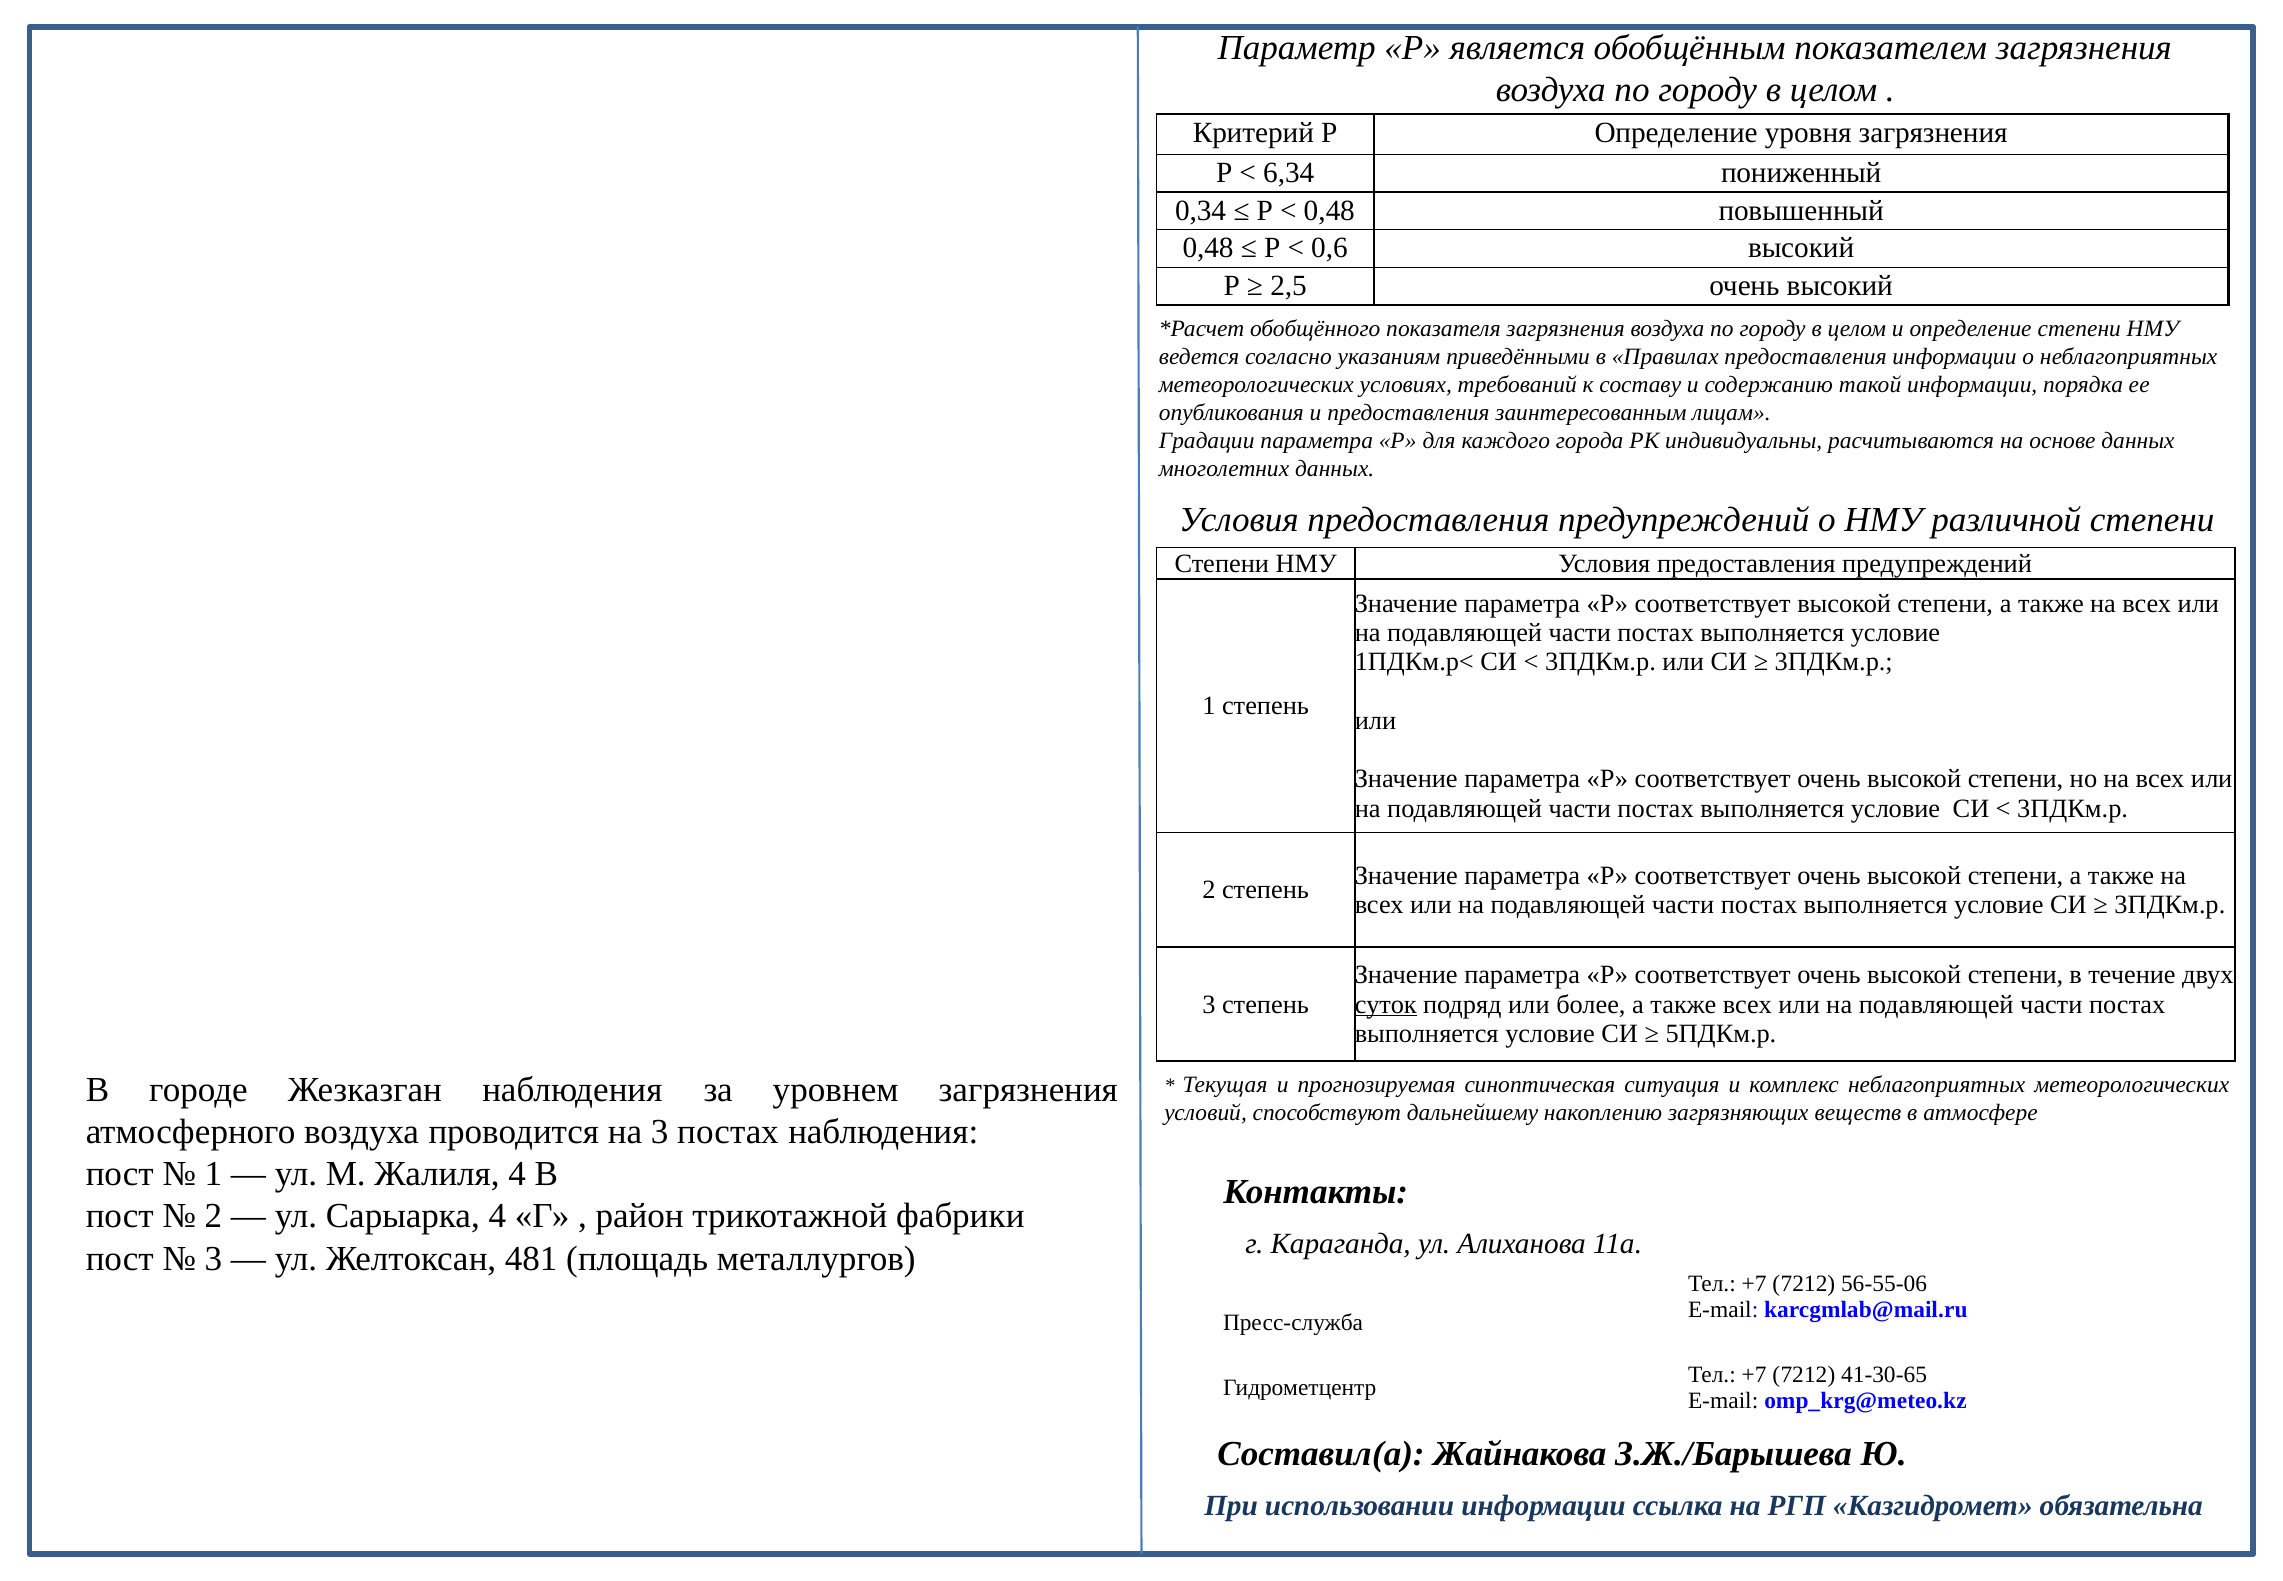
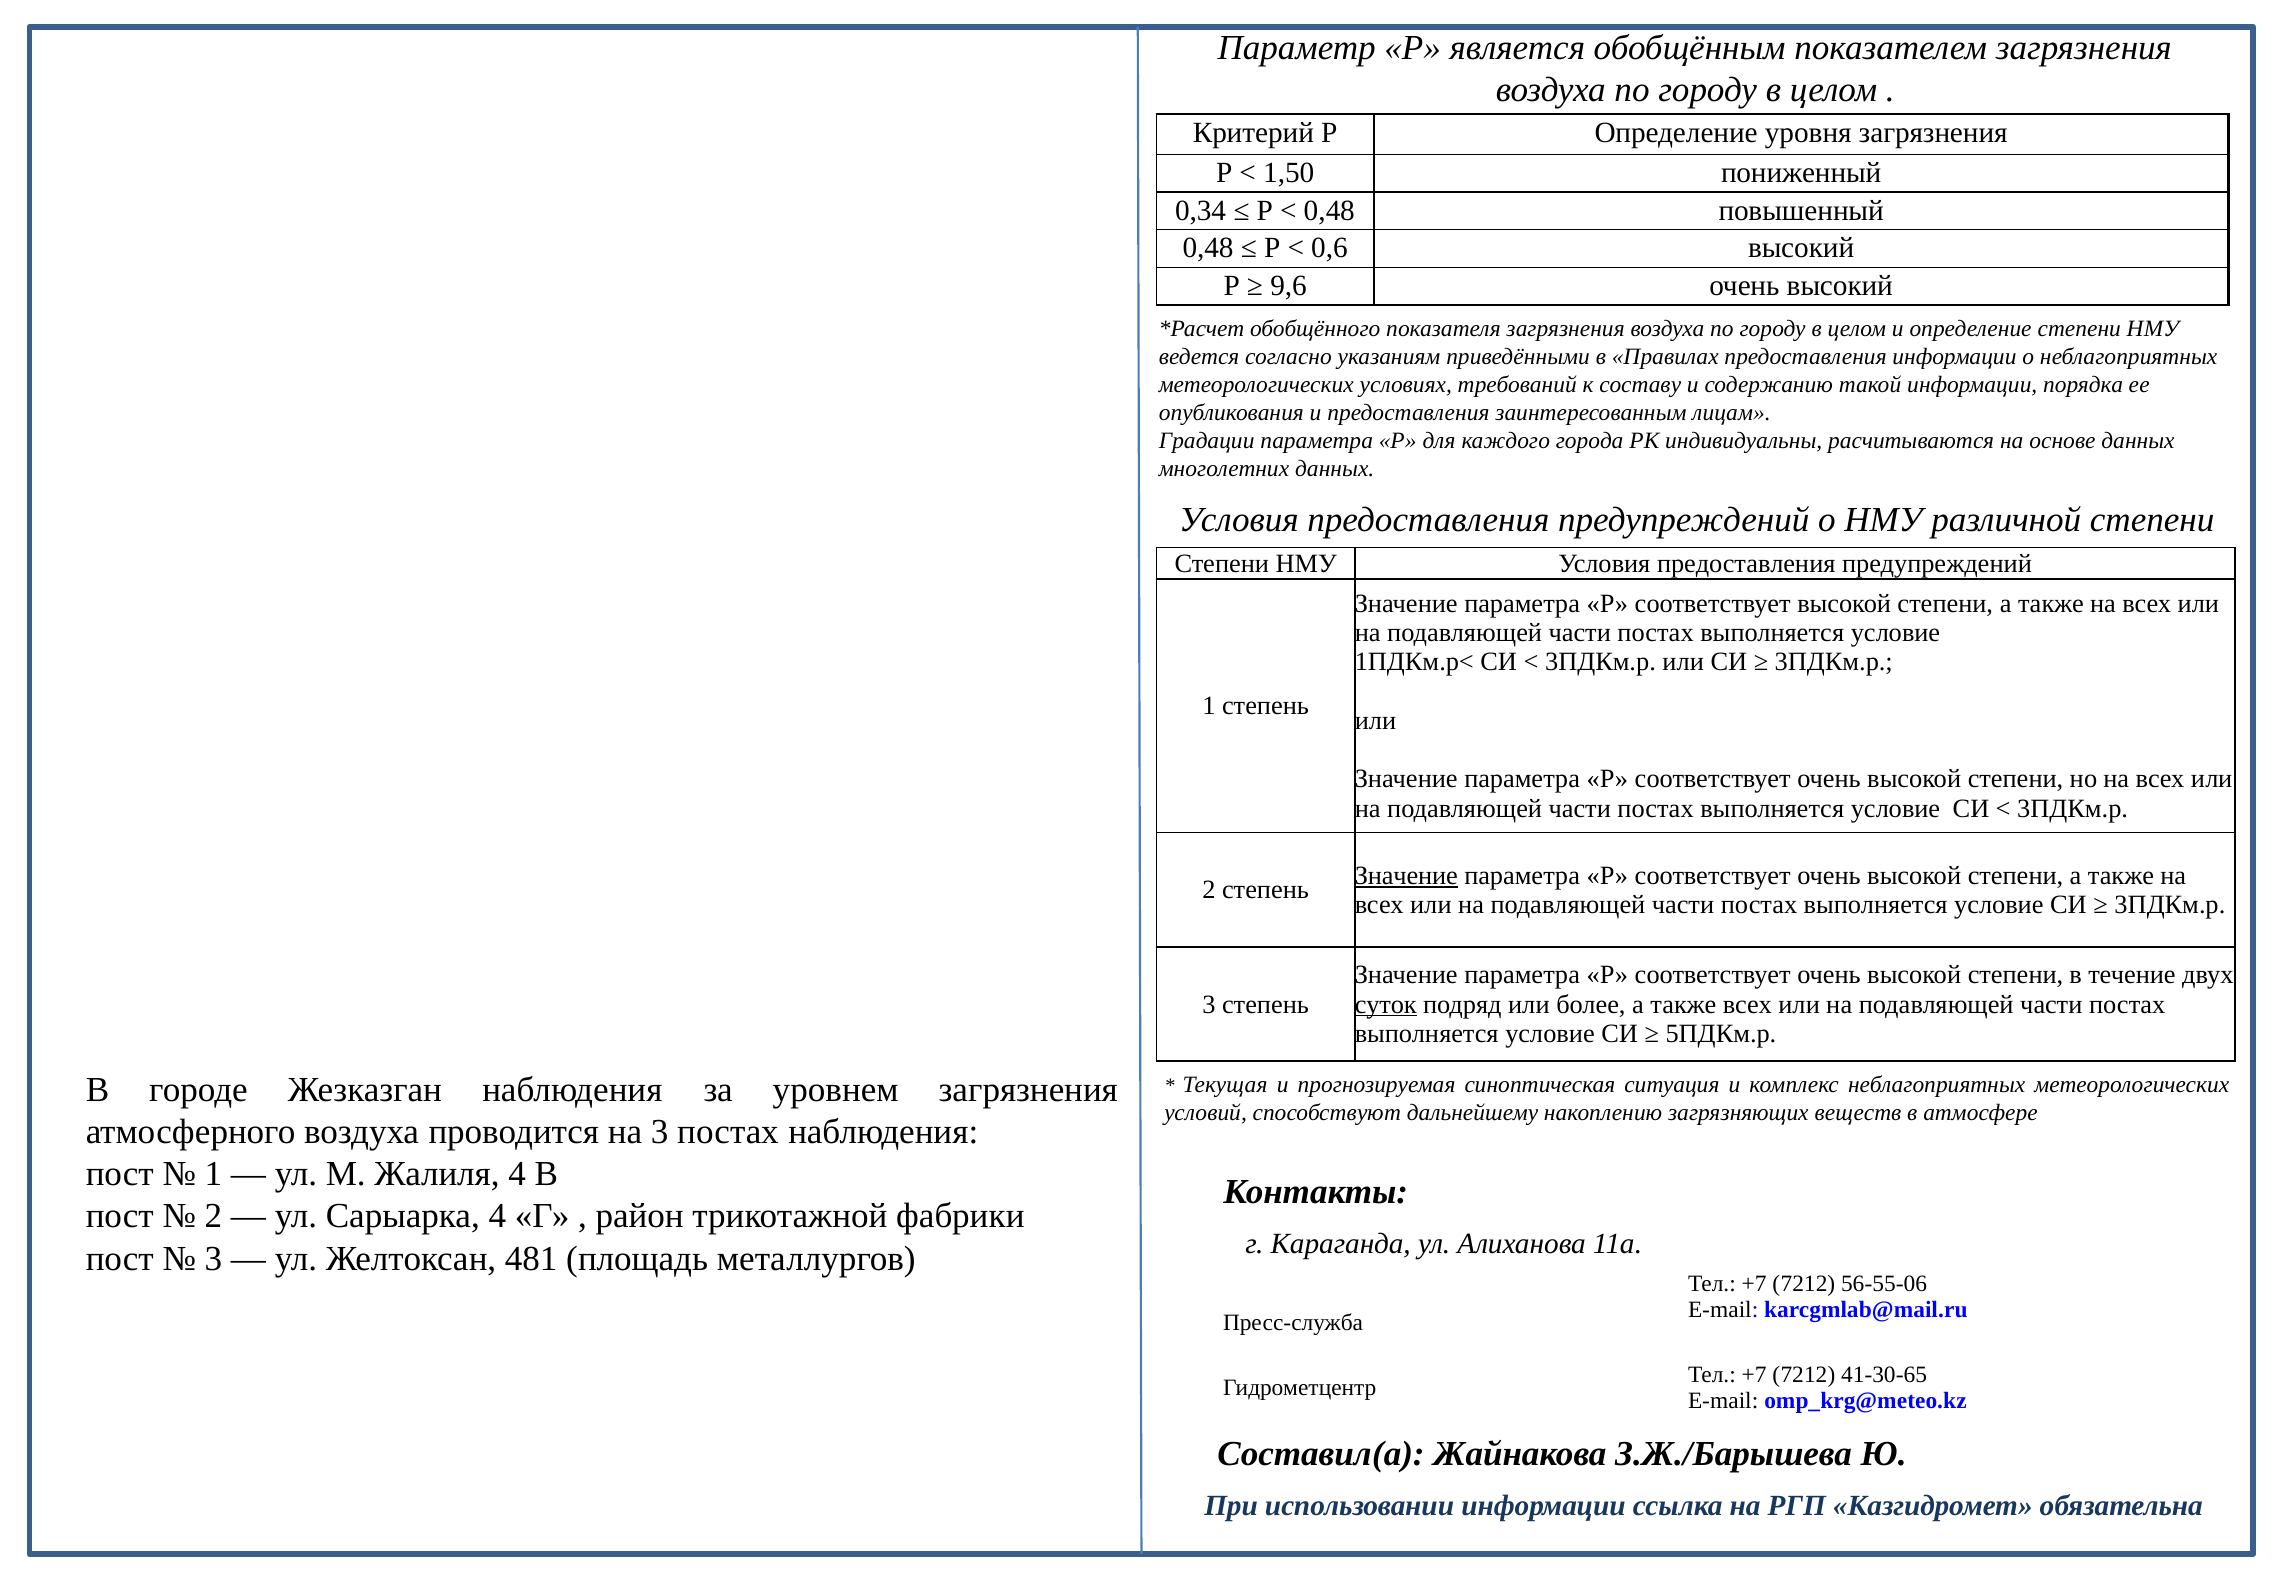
6,34: 6,34 -> 1,50 (1289, 173)
2,5: 2,5 -> 9,6 (1289, 286)
Значение underline: none -> present (1406, 875)
